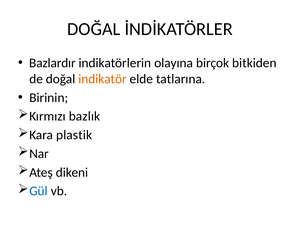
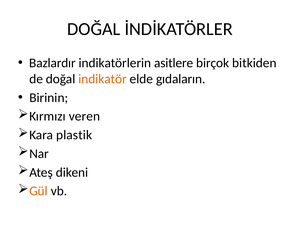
olayına: olayına -> asitlere (174, 63)
tatlarına: tatlarına -> gıdaların (181, 79)
bazlık: bazlık -> veren (85, 116)
Gül colour: blue -> orange (38, 191)
